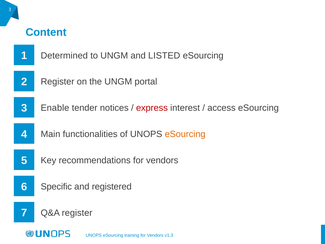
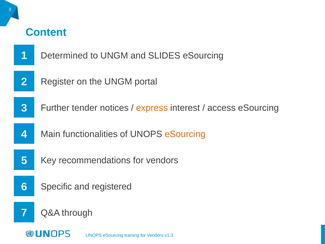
LISTED: LISTED -> SLIDES (164, 55)
Enable: Enable -> Further (55, 108)
express colour: red -> orange (152, 108)
Q&A register: register -> through (77, 213)
